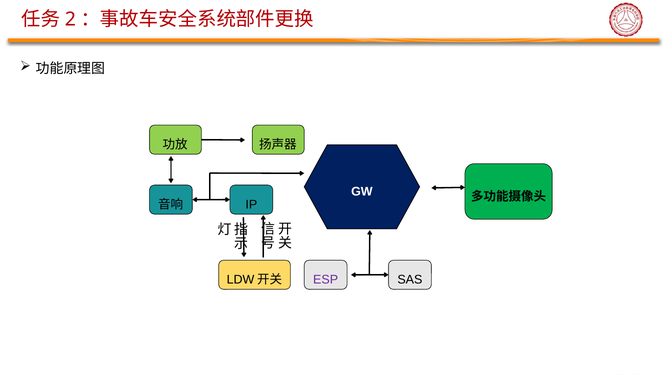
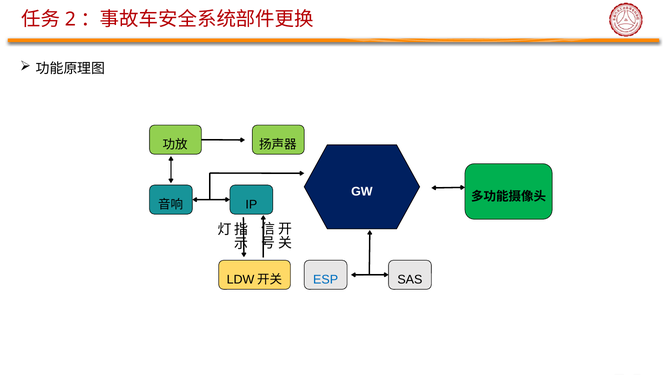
ESP colour: purple -> blue (326, 280)
